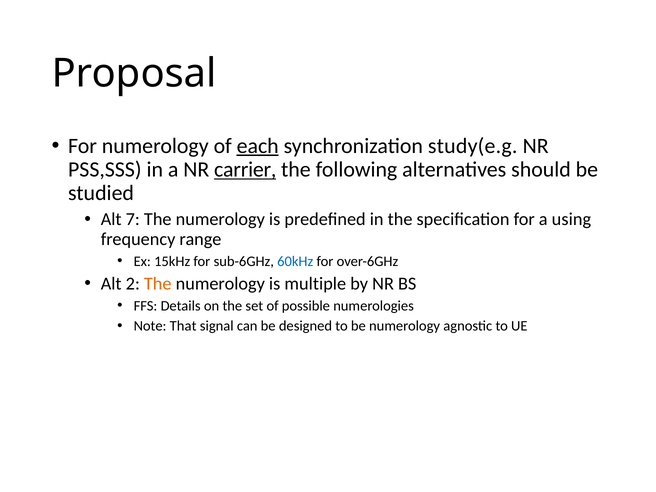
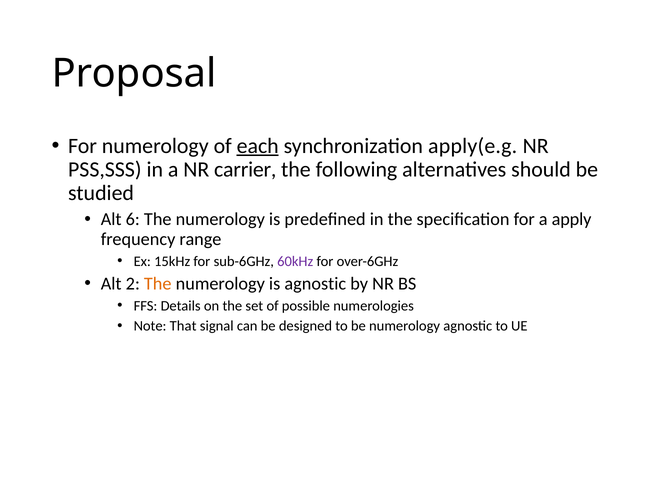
study(e.g: study(e.g -> apply(e.g (473, 146)
carrier underline: present -> none (245, 170)
7: 7 -> 6 (133, 219)
using: using -> apply (572, 219)
60kHz colour: blue -> purple (295, 261)
is multiple: multiple -> agnostic (315, 284)
